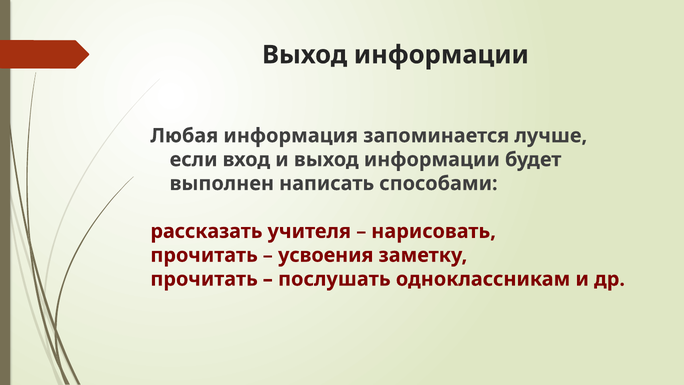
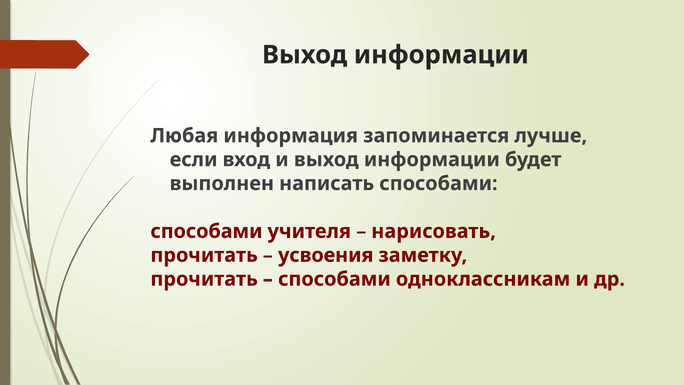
рассказать: рассказать -> способами (206, 231)
послушать: послушать -> способами (334, 279)
